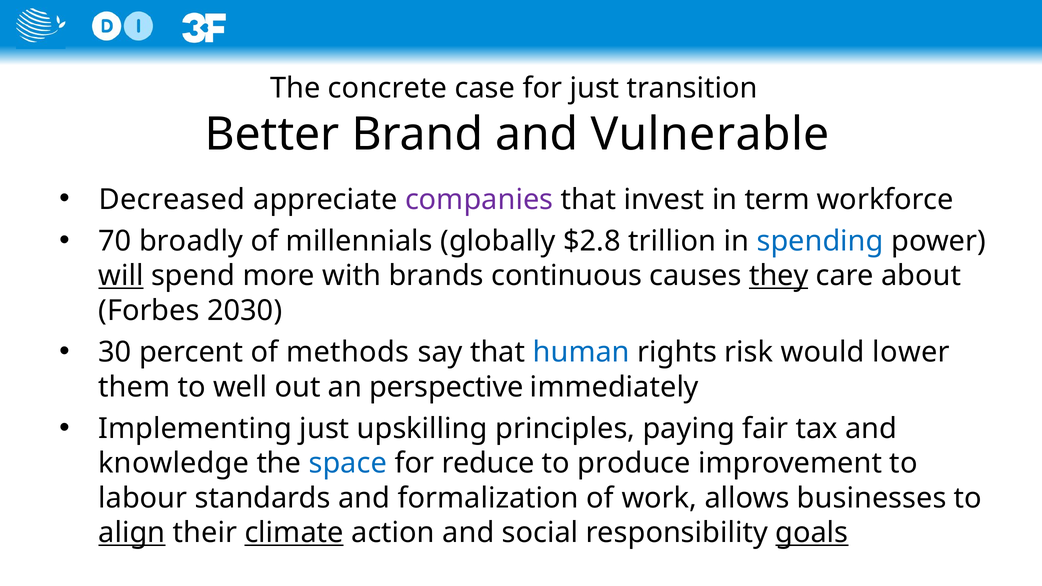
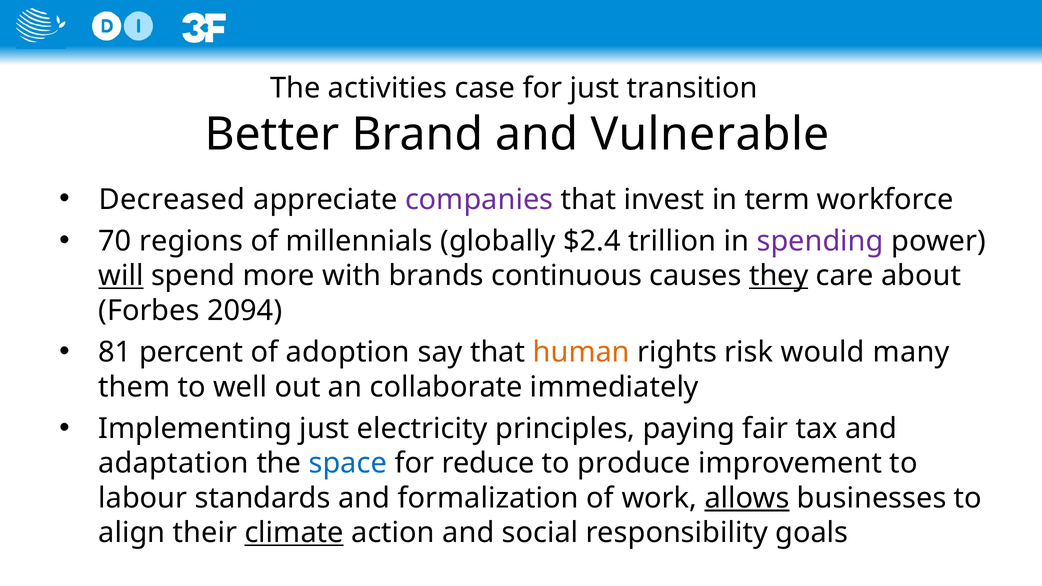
concrete: concrete -> activities (388, 88)
broadly: broadly -> regions (191, 241)
$2.8: $2.8 -> $2.4 (592, 241)
spending colour: blue -> purple (820, 241)
2030: 2030 -> 2094 (245, 311)
30: 30 -> 81 (115, 352)
methods: methods -> adoption (348, 352)
human colour: blue -> orange (581, 352)
lower: lower -> many (911, 352)
perspective: perspective -> collaborate (446, 387)
upskilling: upskilling -> electricity (422, 429)
knowledge: knowledge -> adaptation (174, 464)
allows underline: none -> present (747, 498)
align underline: present -> none (132, 533)
goals underline: present -> none (812, 533)
